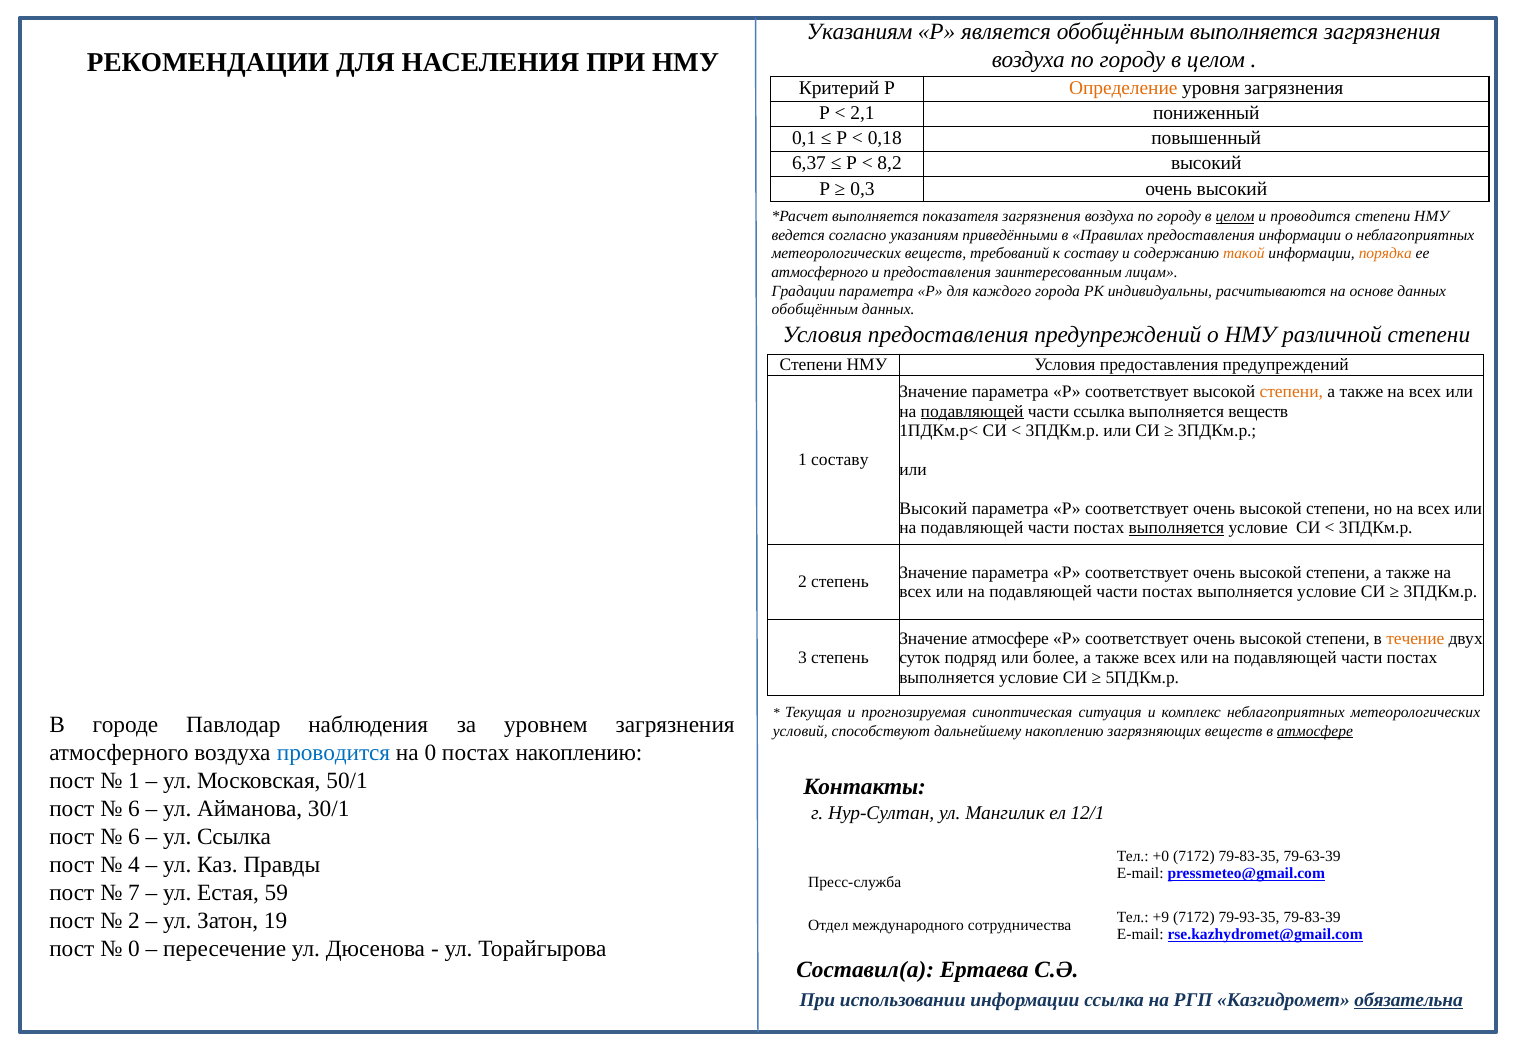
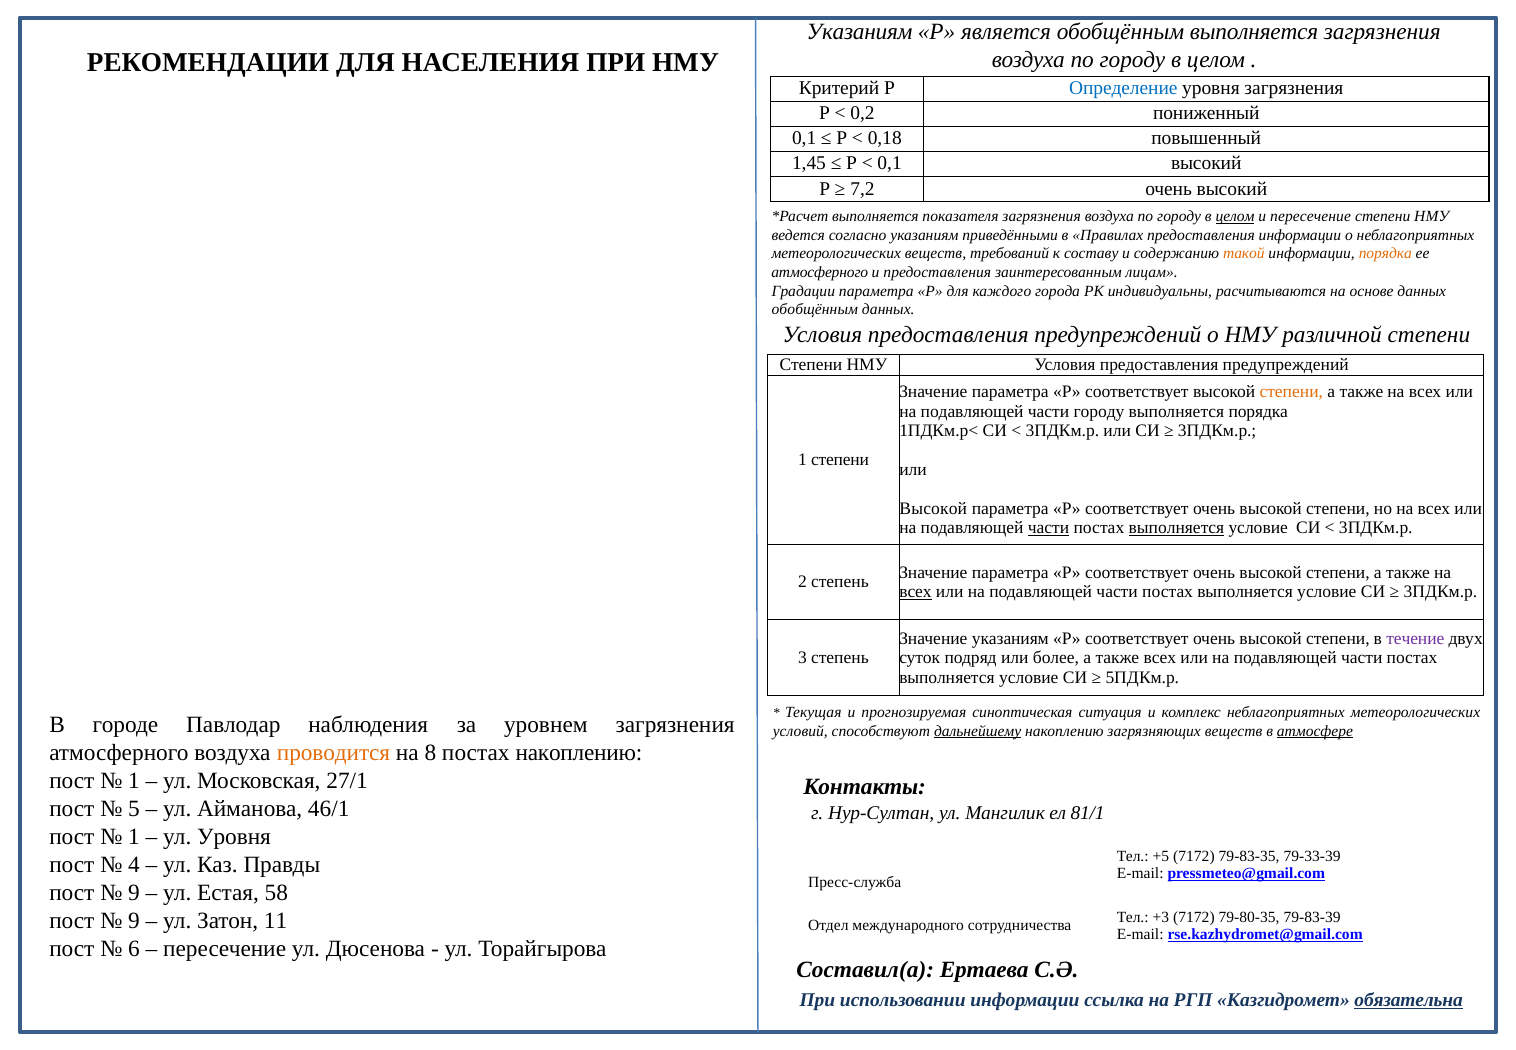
Определение colour: orange -> blue (1123, 88)
2,1: 2,1 -> 0,2 (862, 113)
6,37: 6,37 -> 1,45 (809, 163)
8,2: 8,2 -> 0,1 (890, 163)
0,3: 0,3 -> 7,2 (862, 189)
и проводится: проводится -> пересечение (1311, 216)
подавляющей underline: present -> none (972, 411)
части ссылка: ссылка -> городу (1099, 411)
выполняется веществ: веществ -> порядка (1258, 411)
1 составу: составу -> степени (840, 460)
Высокий: Высокий -> Высокой (933, 508)
части underline: none -> present (1049, 528)
всех underline: none -> present (915, 591)
Значение атмосфере: атмосфере -> указаниям (1010, 638)
течение colour: orange -> purple (1415, 638)
дальнейшему underline: none -> present (978, 731)
проводится colour: blue -> orange (334, 752)
на 0: 0 -> 8 (430, 752)
50/1: 50/1 -> 27/1 (347, 780)
6: 6 -> 5 (134, 808)
30/1: 30/1 -> 46/1 (329, 808)
12/1: 12/1 -> 81/1 (1088, 813)
6: 6 -> 1 (134, 836)
ул Ссылка: Ссылка -> Уровня (234, 836)
+0: +0 -> +5 (1161, 856)
79-63-39: 79-63-39 -> 79-33-39 (1312, 856)
7: 7 -> 9 (134, 892)
59: 59 -> 58 (276, 892)
+9: +9 -> +3 (1161, 917)
79-93-35: 79-93-35 -> 79-80-35 (1249, 917)
2: 2 -> 9 (134, 920)
19: 19 -> 11 (276, 920)
0: 0 -> 6 (134, 948)
